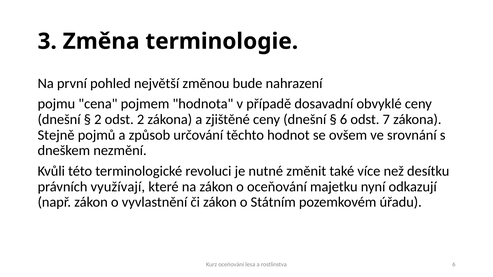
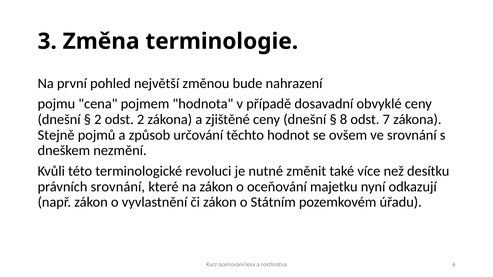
6: 6 -> 8 (344, 120)
právních využívají: využívají -> srovnání (118, 187)
